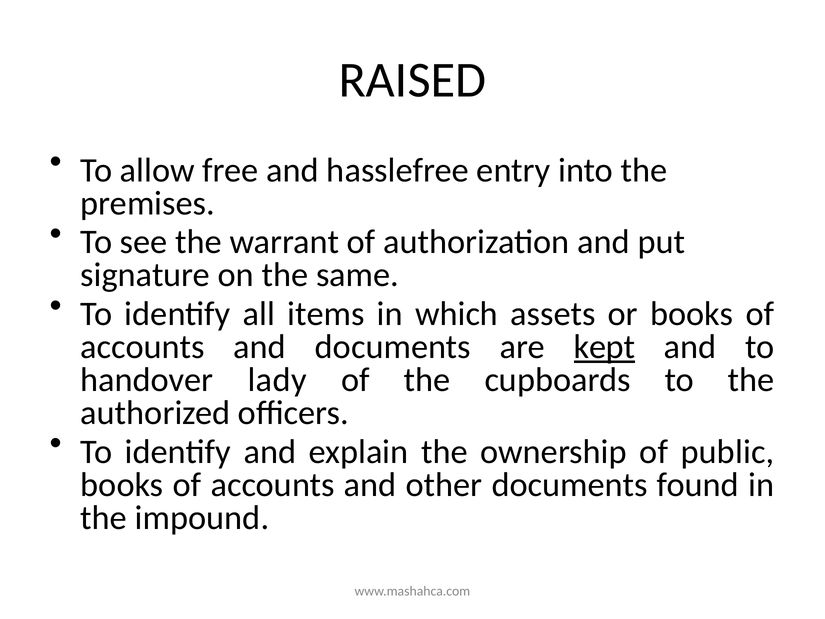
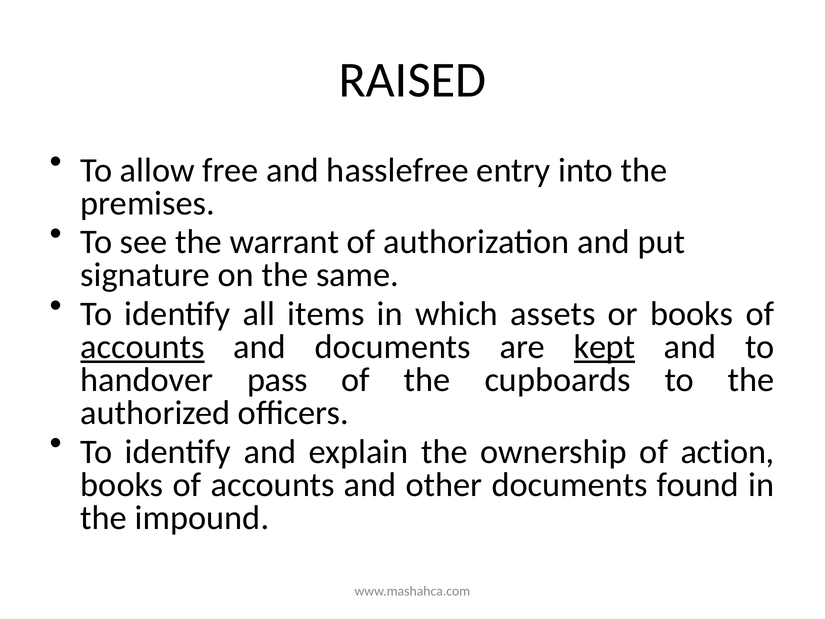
accounts underline: none -> present (142, 347)
lady: lady -> pass (277, 380)
public: public -> action (728, 452)
